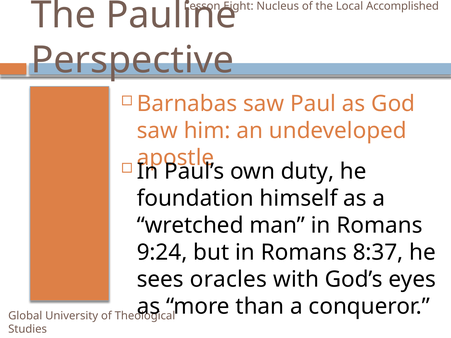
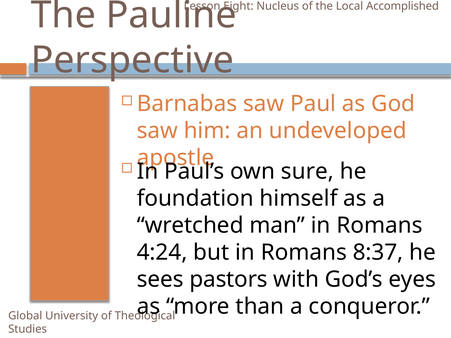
duty: duty -> sure (307, 171)
9:24: 9:24 -> 4:24 (162, 253)
oracles: oracles -> pastors (229, 280)
